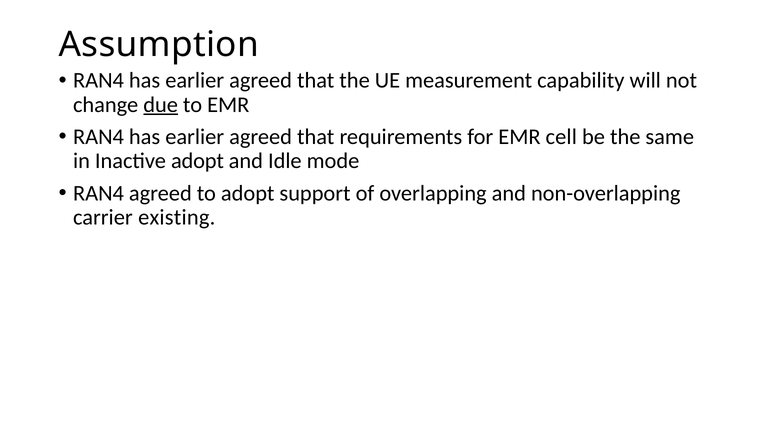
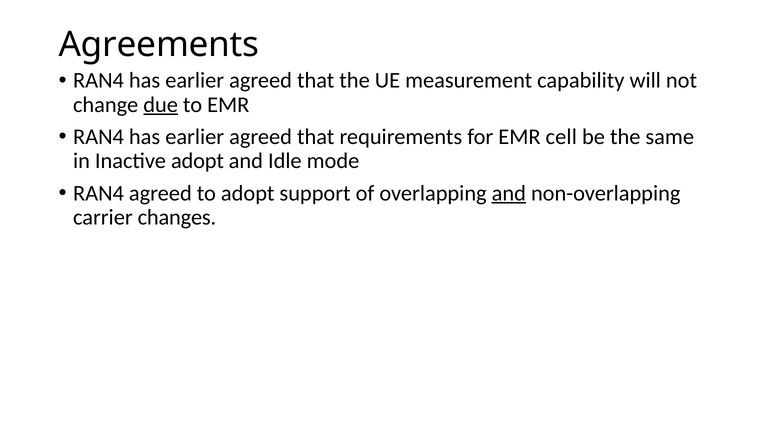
Assumption: Assumption -> Agreements (159, 45)
and underline: none -> present (509, 193)
existing: existing -> changes (177, 218)
